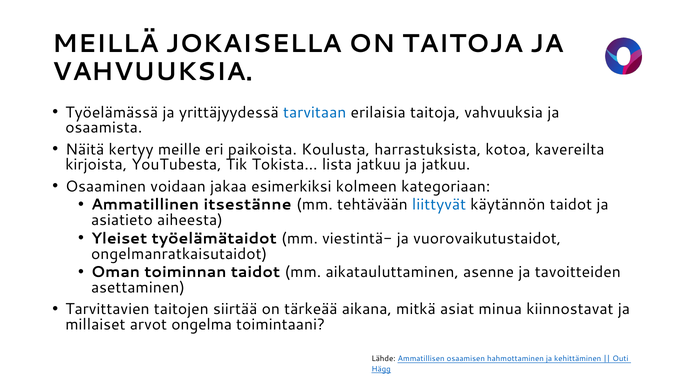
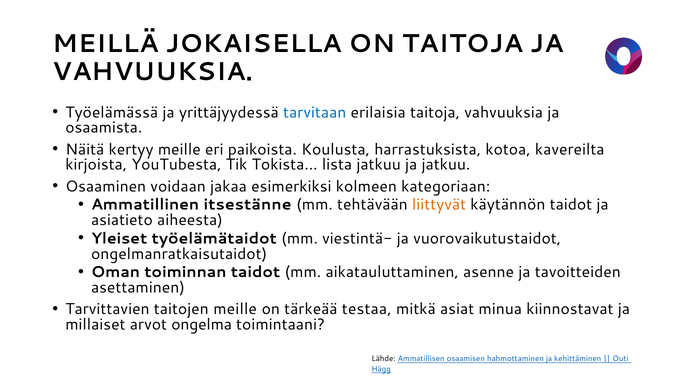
liittyvät colour: blue -> orange (439, 205)
taitojen siirtää: siirtää -> meille (235, 310)
aikana: aikana -> testaa (367, 310)
